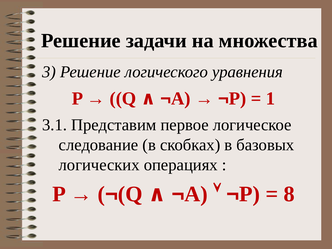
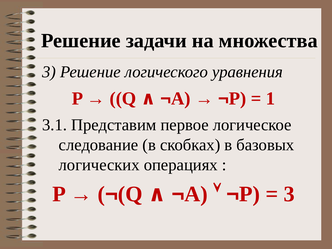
8: 8 -> 3 (289, 194)
